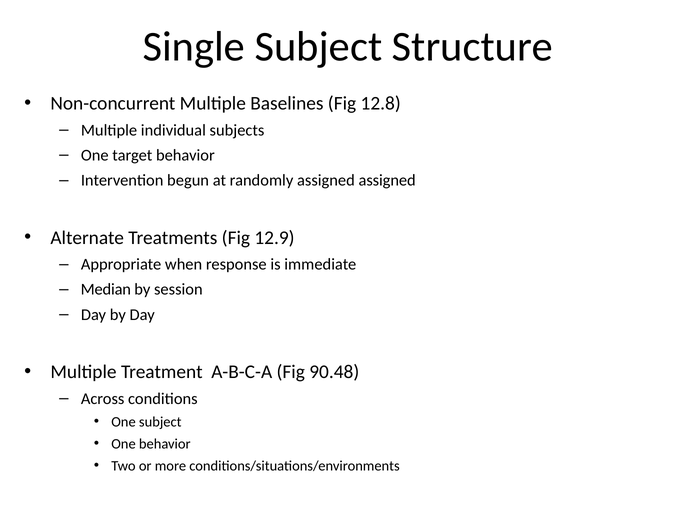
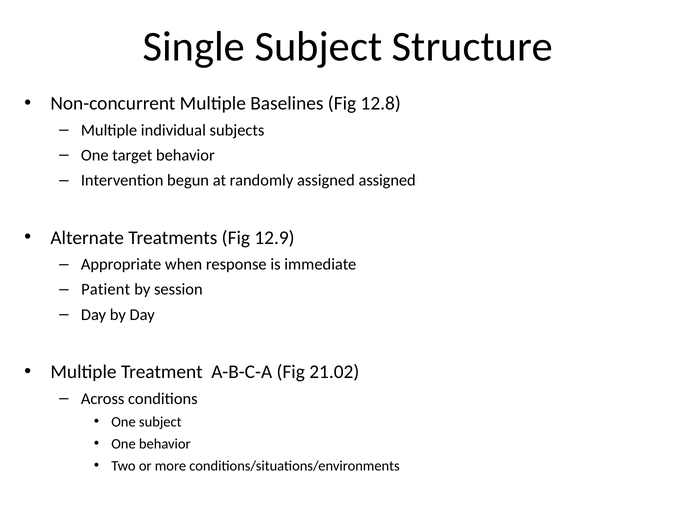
Median: Median -> Patient (106, 290)
90.48: 90.48 -> 21.02 (334, 372)
